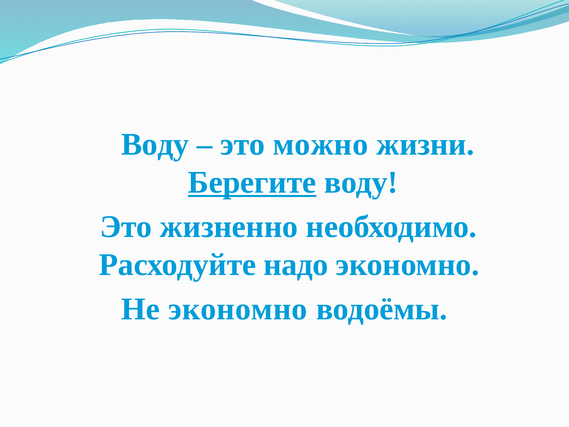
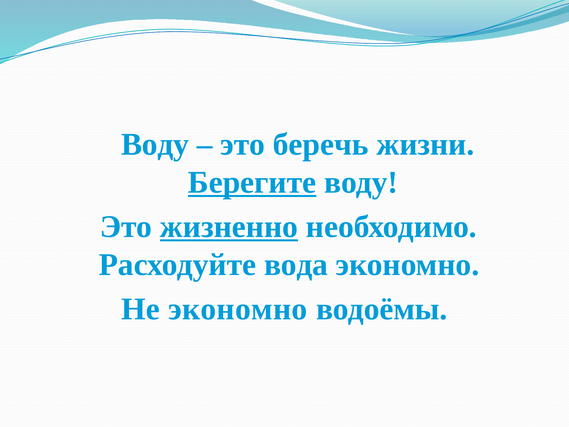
можно: можно -> беречь (321, 144)
жизненно underline: none -> present (229, 227)
надо: надо -> вода (296, 265)
